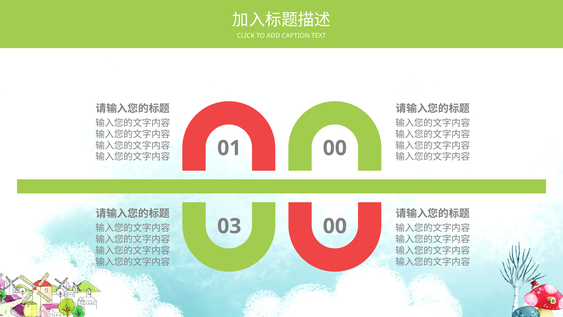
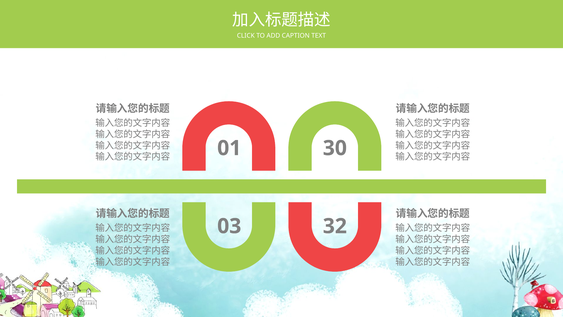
01 00: 00 -> 30 (335, 148)
03 00: 00 -> 32 (335, 226)
